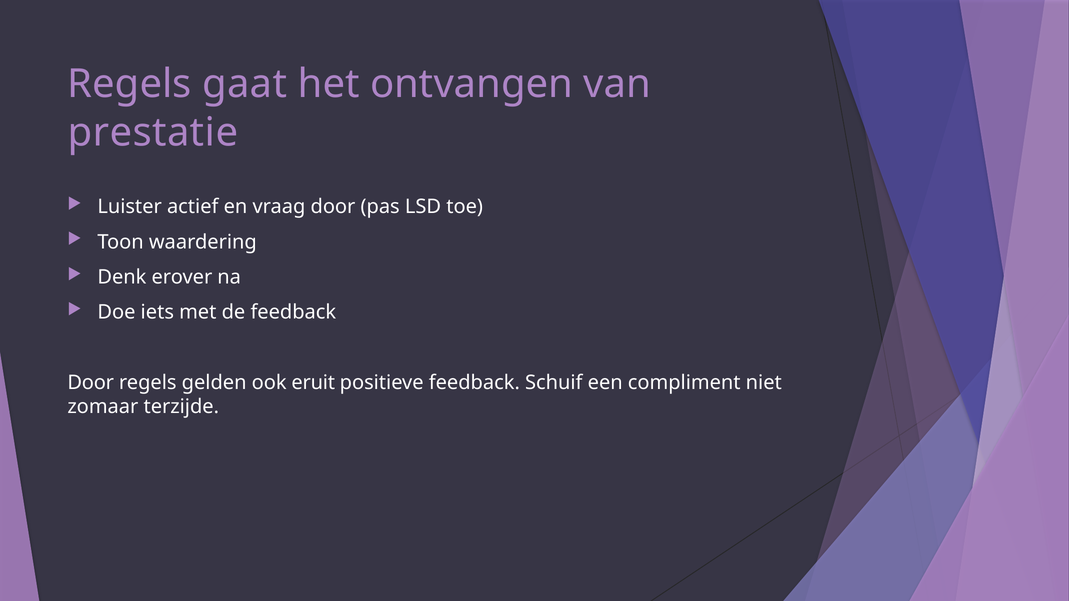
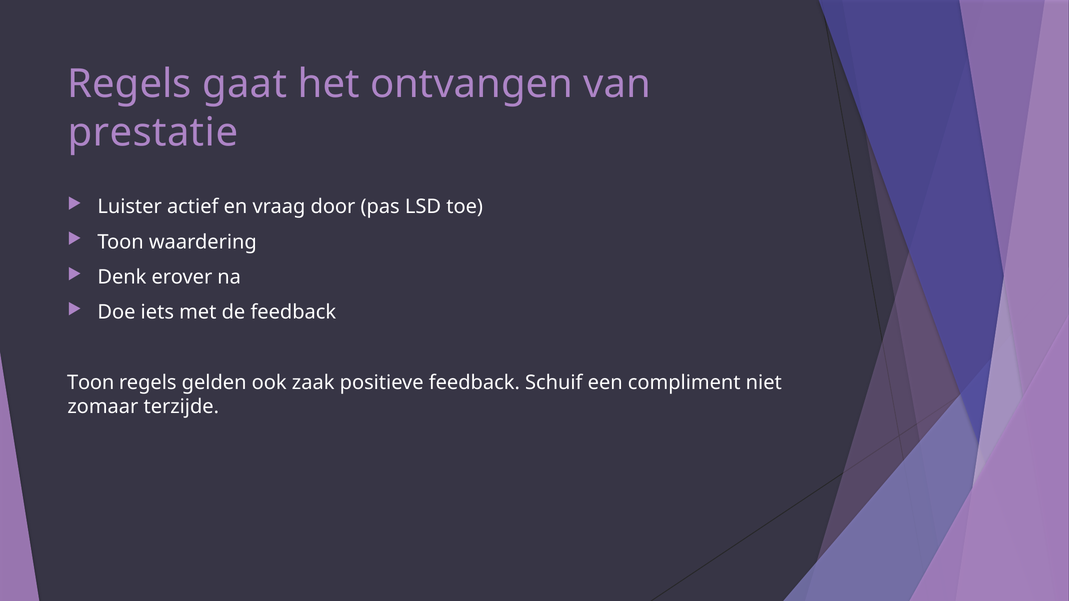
Door: Door -> Toon (91, 383)
eruit: eruit -> zaak (313, 383)
